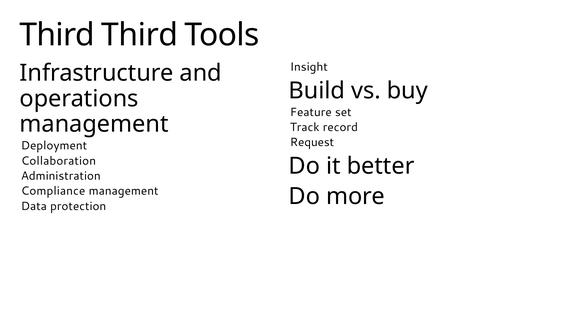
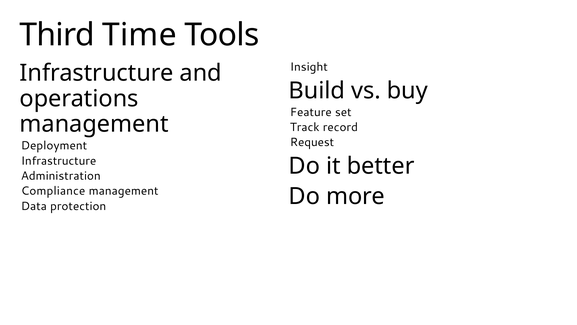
Third Third: Third -> Time (139, 35)
Collaboration: Collaboration -> Infrastructure (59, 161)
